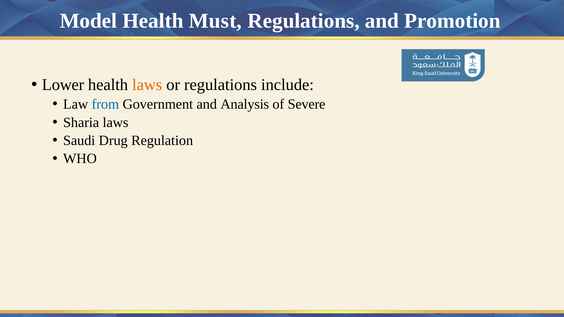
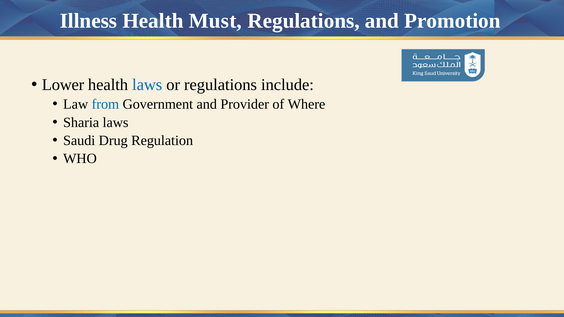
Model: Model -> Illness (88, 21)
laws colour: orange -> blue (147, 85)
Analysis: Analysis -> Provider (245, 104)
Severe: Severe -> Where (307, 104)
